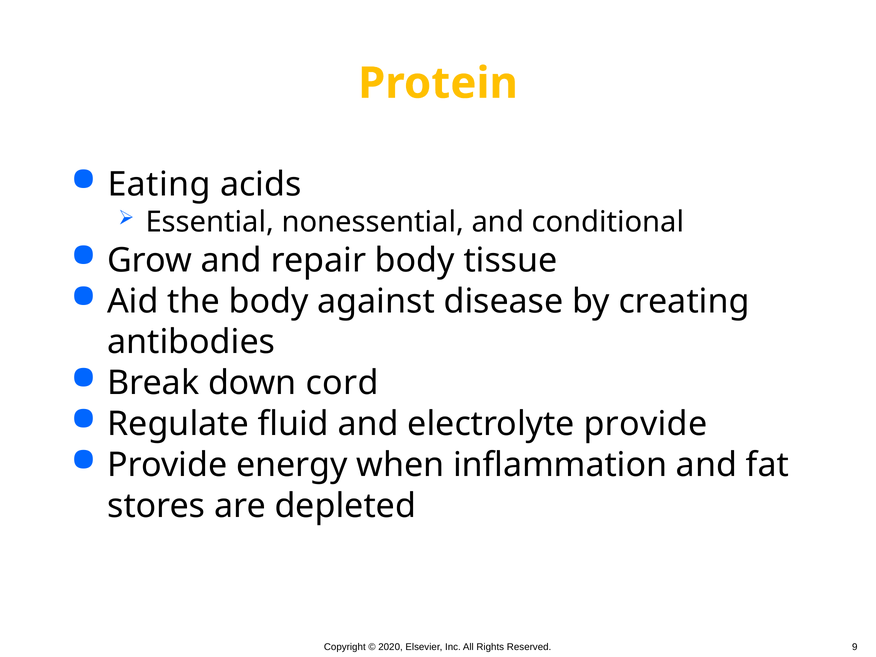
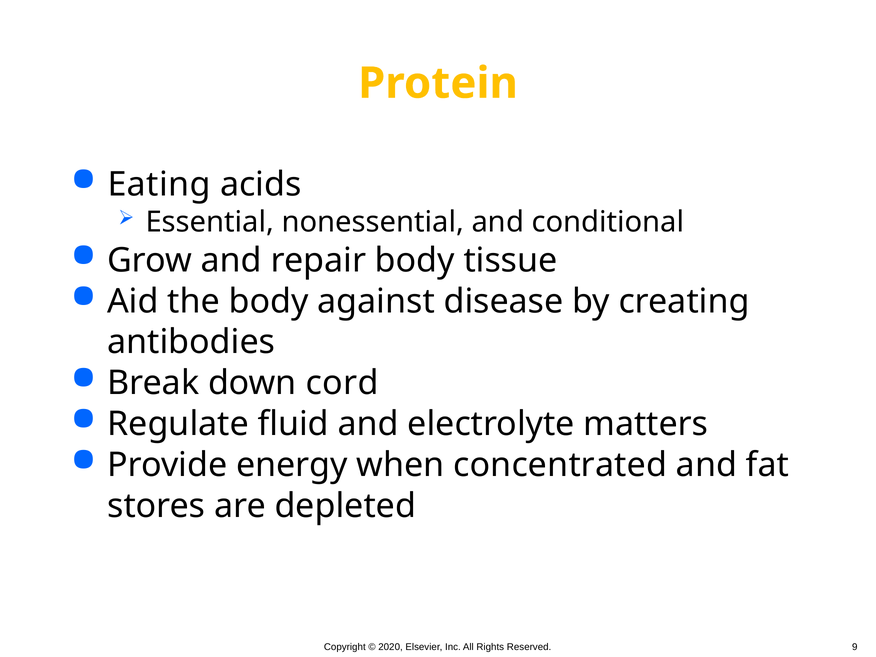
electrolyte provide: provide -> matters (646, 424)
inflammation: inflammation -> concentrated (560, 465)
